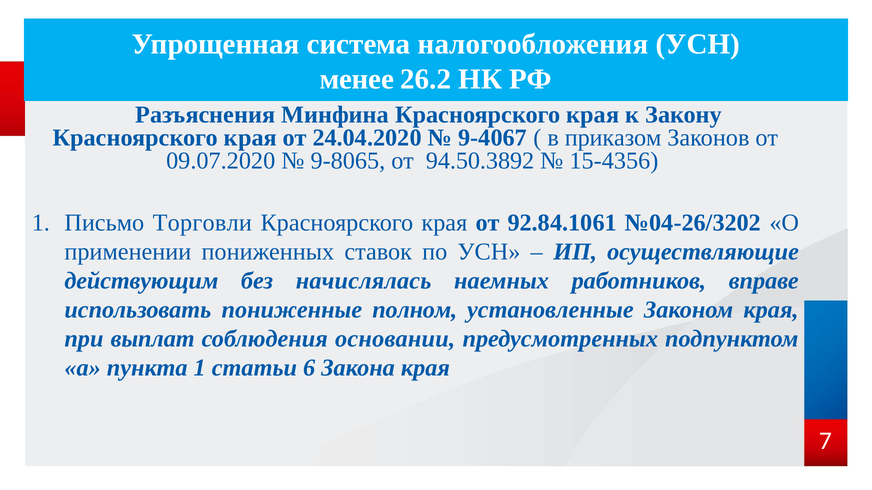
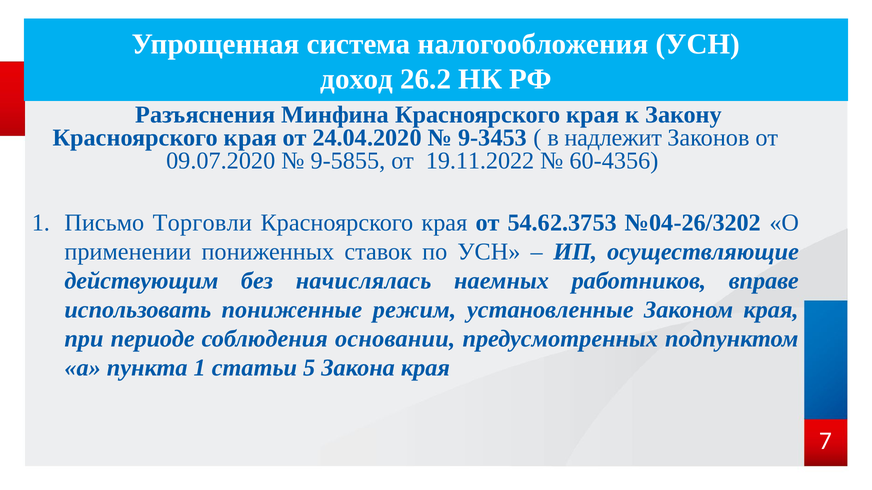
менее: менее -> доход (357, 79)
9-4067: 9-4067 -> 9-3453 (493, 138)
приказом: приказом -> надлежит (613, 138)
9-8065: 9-8065 -> 9-5855 (348, 161)
94.50.3892: 94.50.3892 -> 19.11.2022 (480, 161)
15-4356: 15-4356 -> 60-4356 (614, 161)
92.84.1061: 92.84.1061 -> 54.62.3753 (562, 223)
полном: полном -> режим (415, 310)
выплат: выплат -> периоде (153, 339)
6: 6 -> 5 (309, 368)
